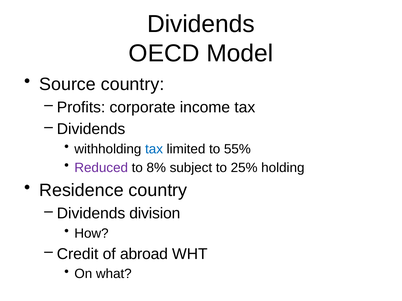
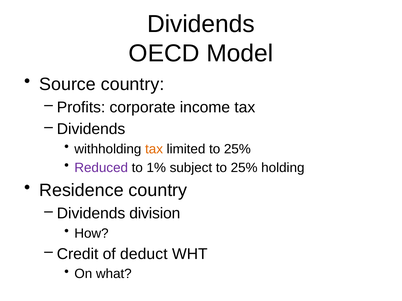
tax colour: blue -> orange (154, 149)
limited to 55%: 55% -> 25% (237, 149)
8%: 8% -> 1% (156, 168)
abroad: abroad -> deduct (144, 254)
